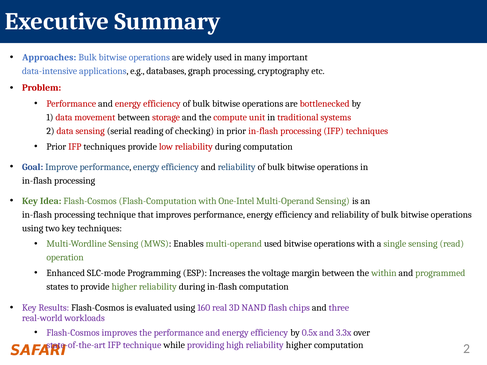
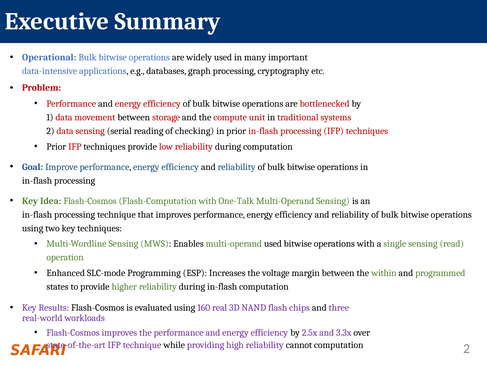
Approaches: Approaches -> Operational (49, 57)
One-Intel: One-Intel -> One-Talk (236, 201)
0.5x: 0.5x -> 2.5x (310, 333)
reliability higher: higher -> cannot (299, 345)
